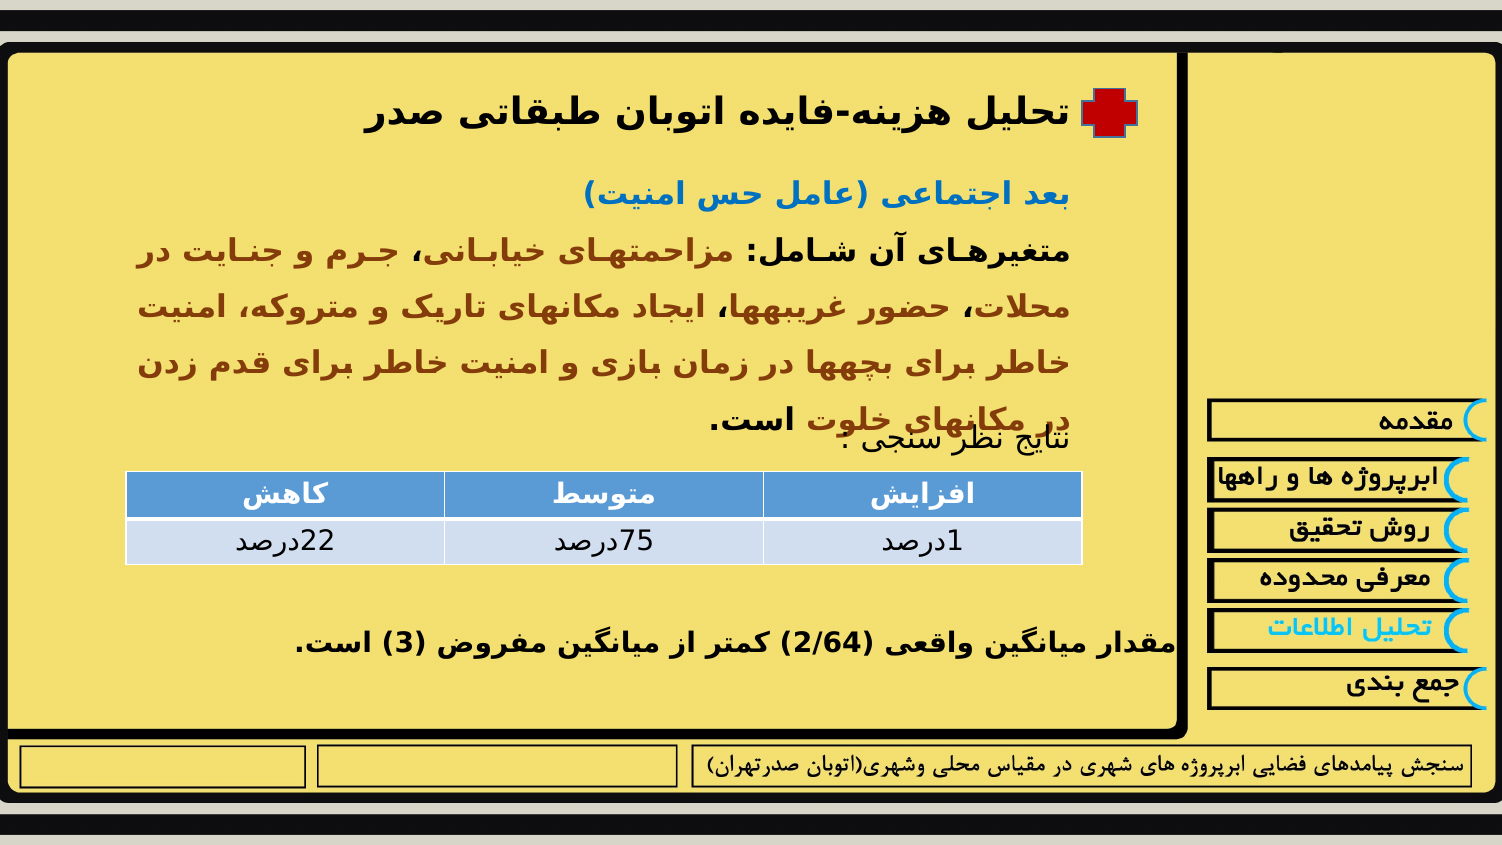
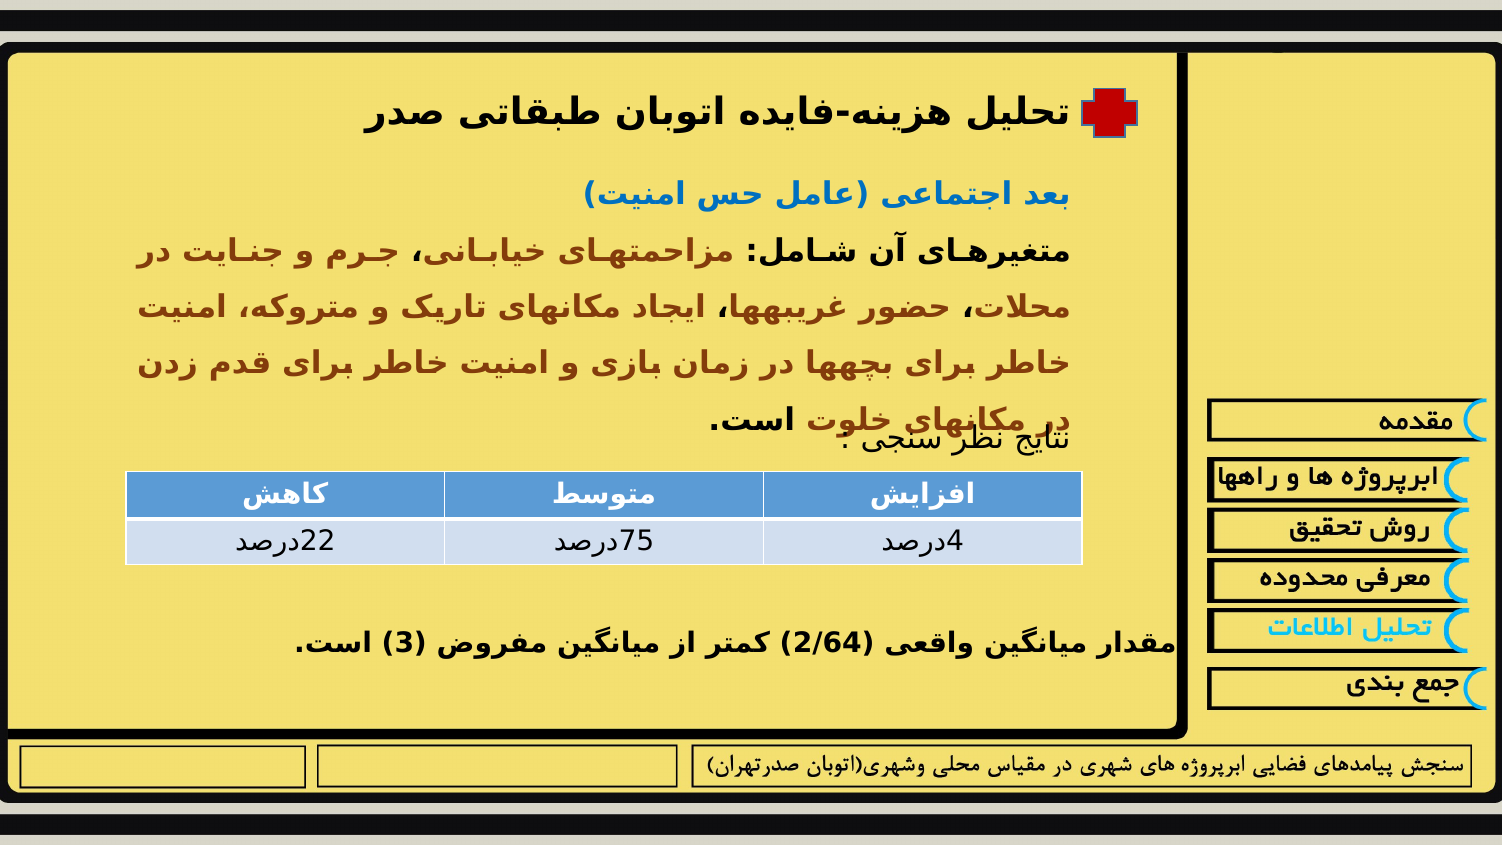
1: 1 -> 4 (955, 541)
